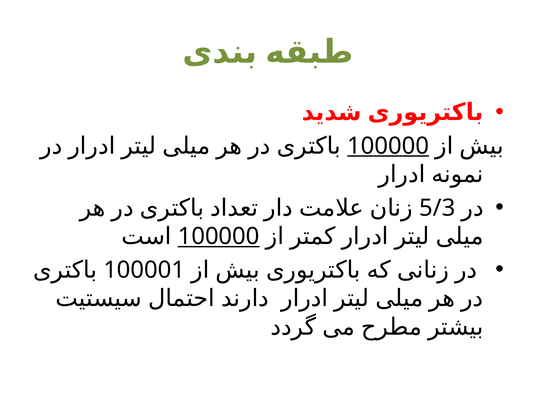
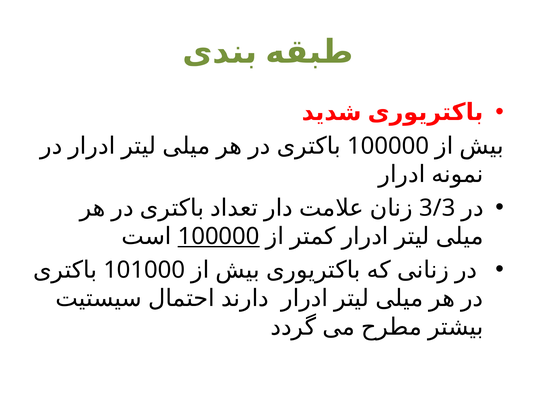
100000 underline: present -> none (388, 146)
5/3: 5/3 -> 3/3 (437, 208)
100001: 100001 -> 101000 (144, 270)
